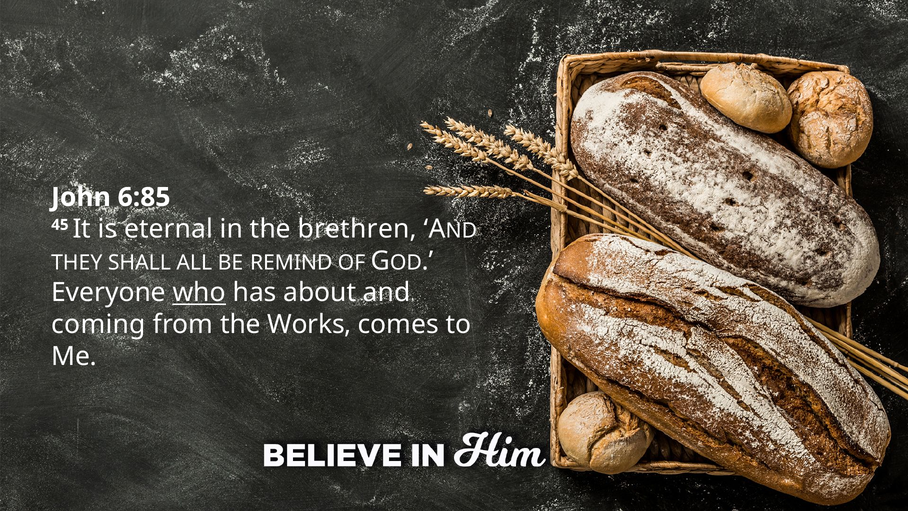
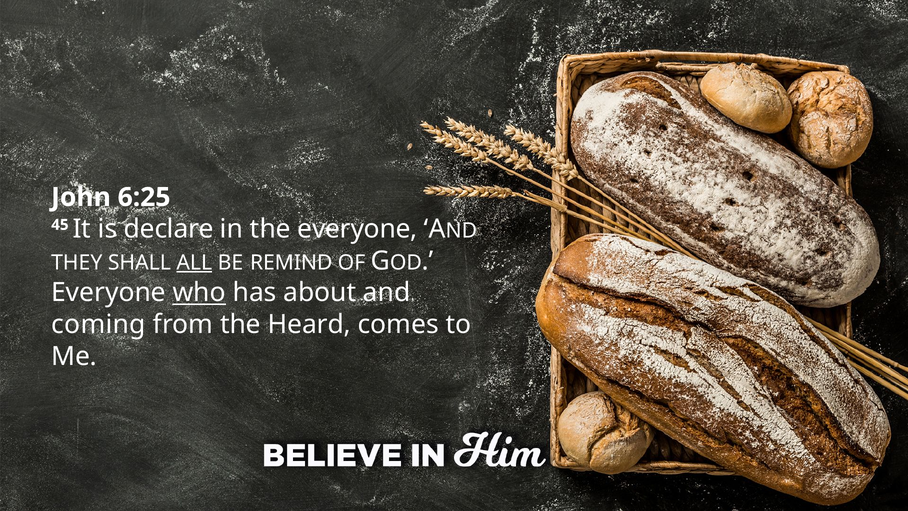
6:85: 6:85 -> 6:25 (144, 197)
eternal: eternal -> declare (169, 229)
the brethren: brethren -> everyone (358, 229)
ALL underline: none -> present (194, 263)
Works: Works -> Heard (309, 324)
